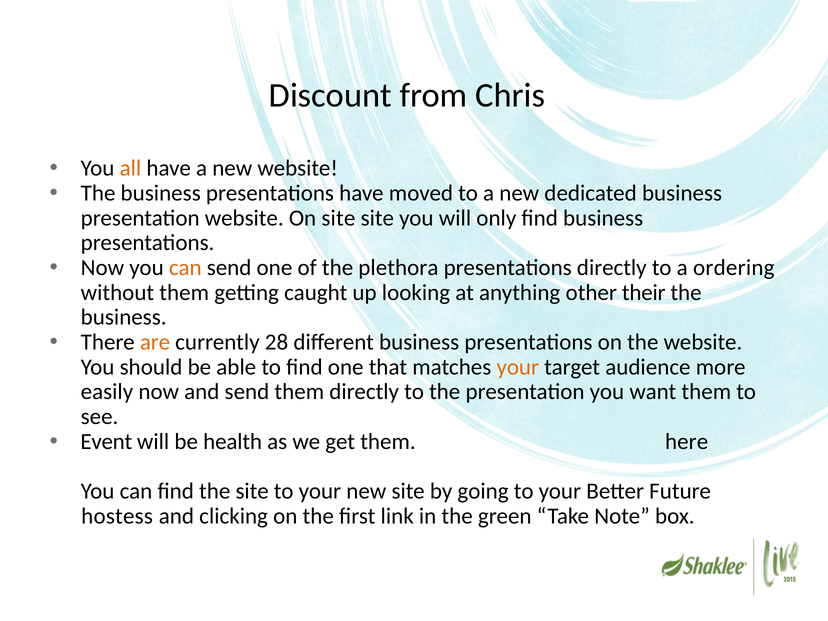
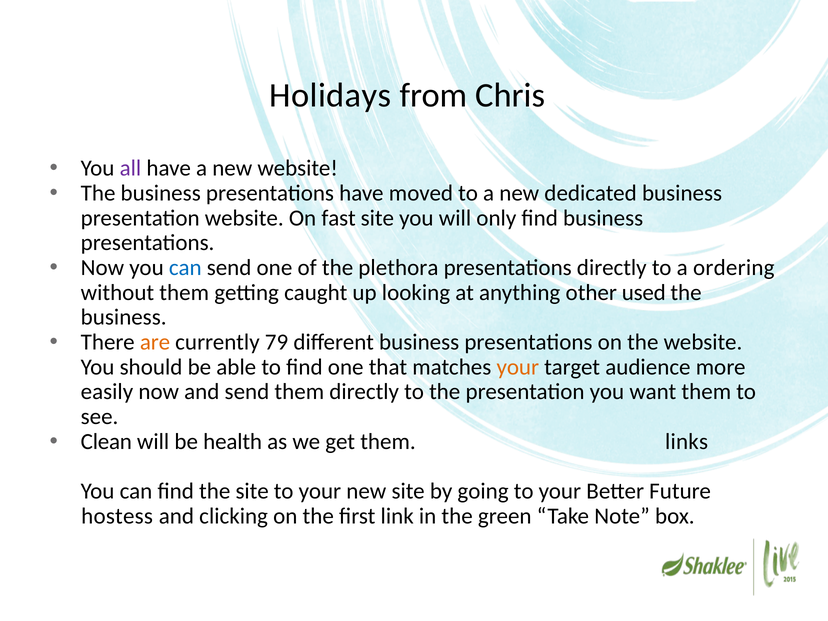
Discount: Discount -> Holidays (330, 96)
all colour: orange -> purple (130, 168)
On site: site -> fast (339, 218)
can colour: orange -> blue (185, 268)
their: their -> used (644, 292)
28: 28 -> 79 (277, 342)
Event: Event -> Clean (106, 441)
here: here -> links (687, 441)
